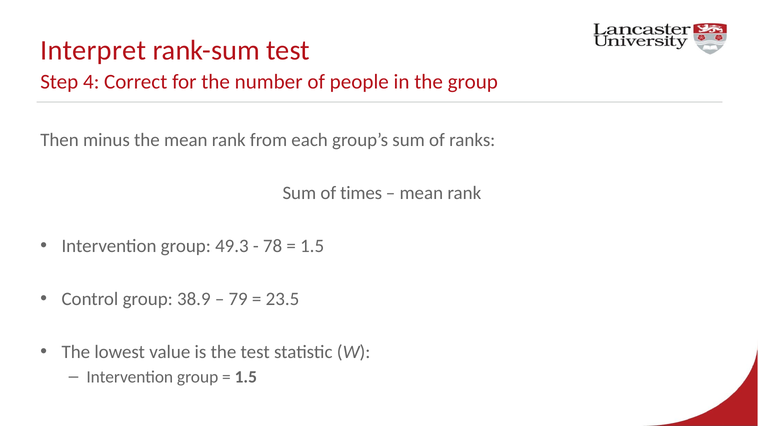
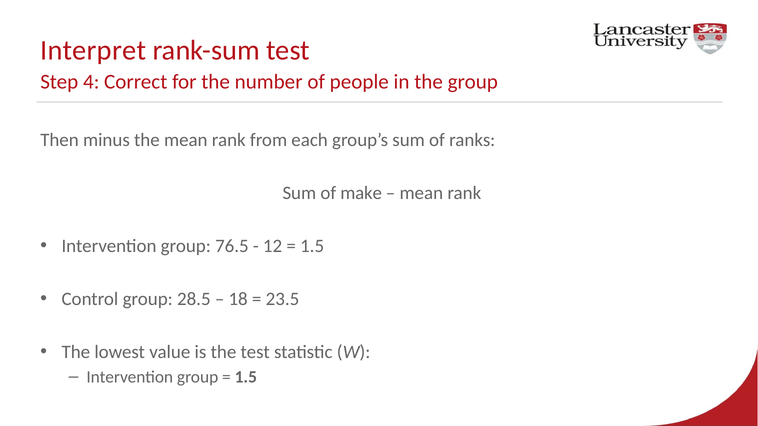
times: times -> make (361, 193)
49.3: 49.3 -> 76.5 (232, 246)
78: 78 -> 12 (273, 246)
38.9: 38.9 -> 28.5 (194, 299)
79: 79 -> 18 (238, 299)
